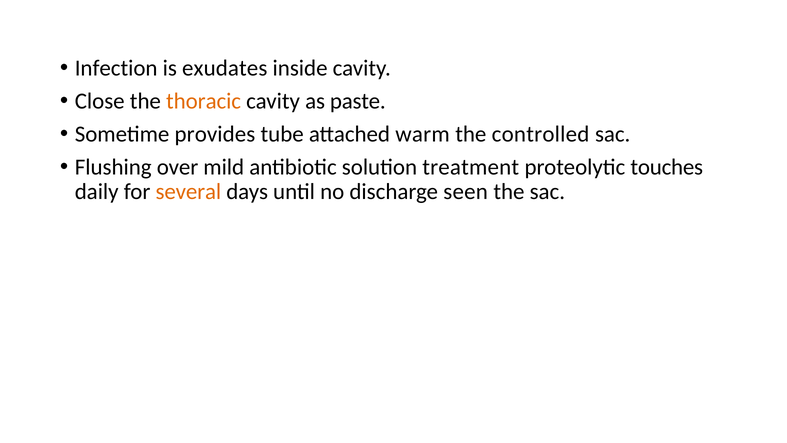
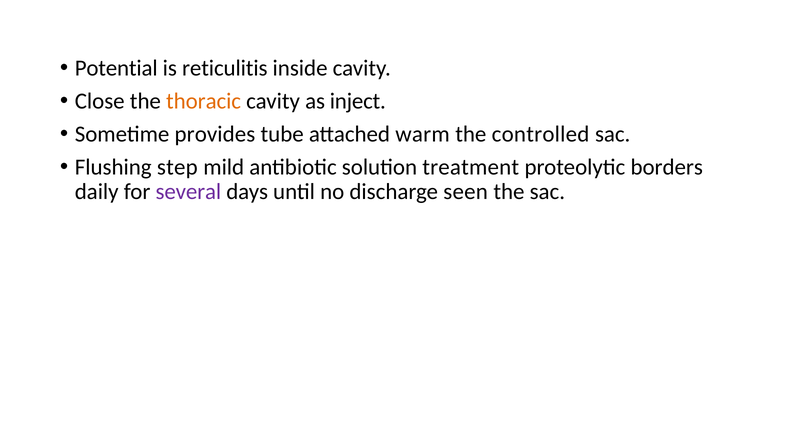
Infection: Infection -> Potential (116, 68)
exudates: exudates -> reticulitis (225, 68)
paste: paste -> inject (358, 101)
over: over -> step (177, 167)
touches: touches -> borders (667, 167)
several colour: orange -> purple (188, 192)
